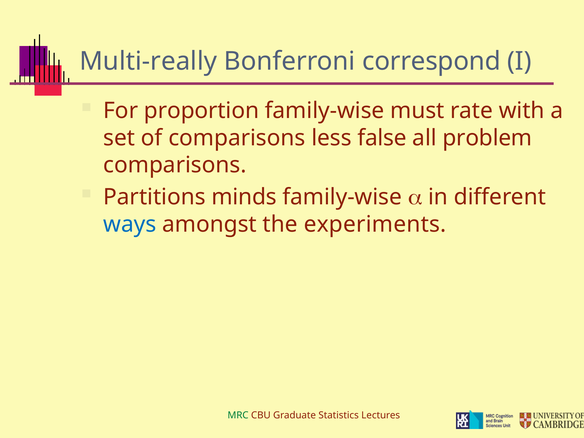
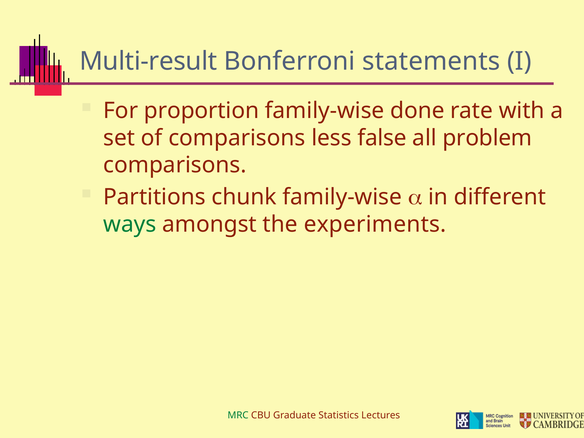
Multi-really: Multi-really -> Multi-result (148, 61)
correspond: correspond -> statements (431, 61)
must: must -> done (417, 111)
minds: minds -> chunk (244, 197)
ways colour: blue -> green (130, 224)
